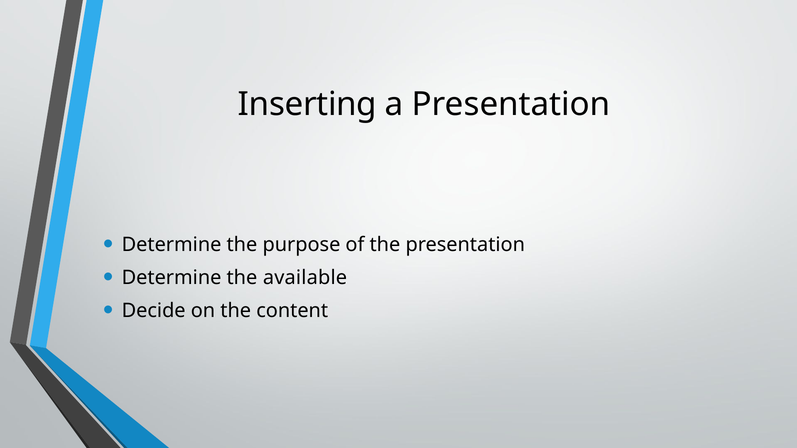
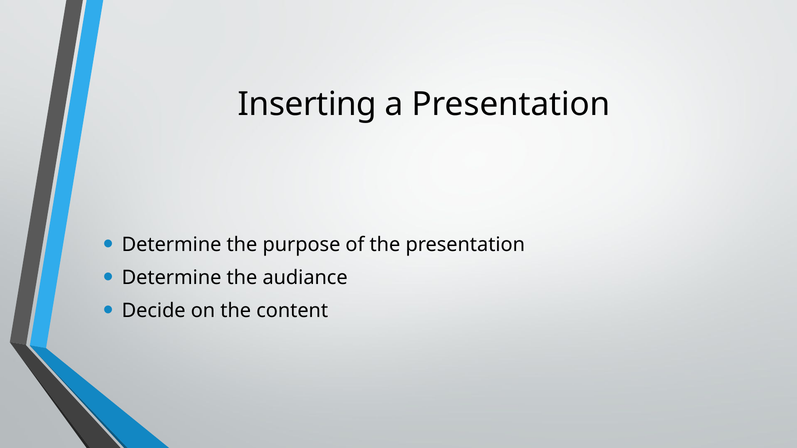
available: available -> audiance (305, 278)
